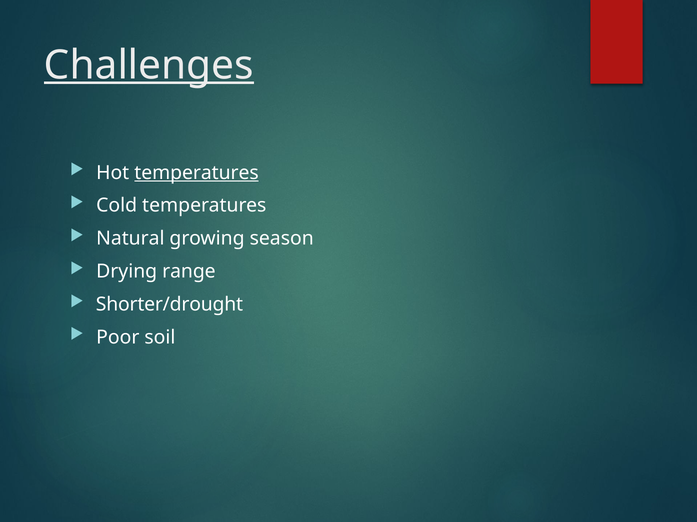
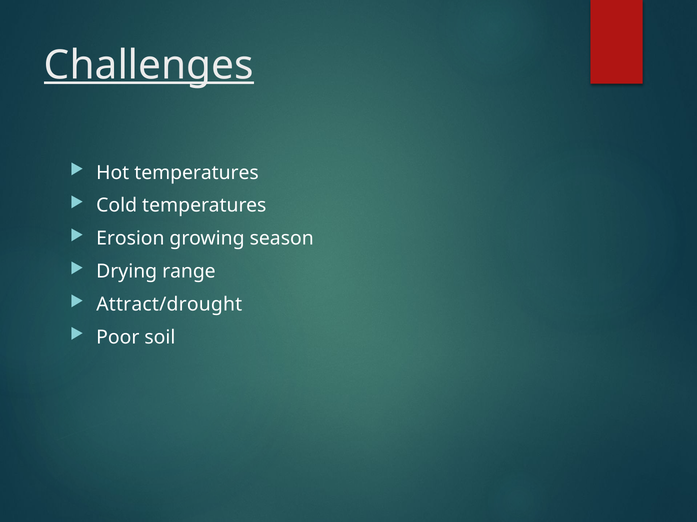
temperatures underline: present -> none (197, 173)
Natural: Natural -> Erosion (130, 239)
Shorter/drought: Shorter/drought -> Attract/drought (169, 305)
